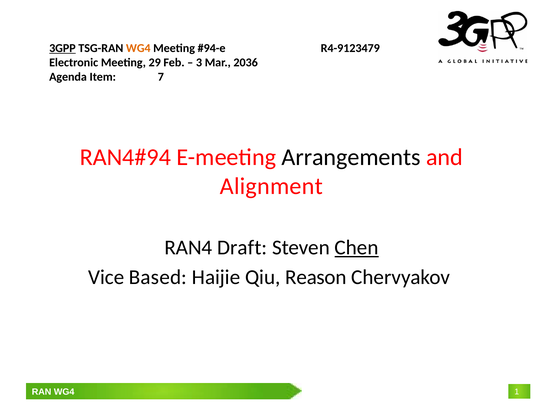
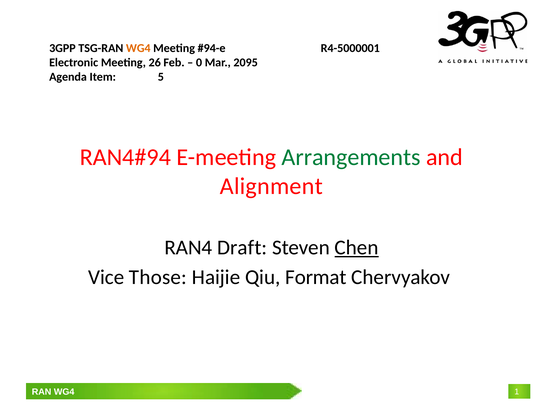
3GPP underline: present -> none (62, 48)
R4-9123479: R4-9123479 -> R4-5000001 (350, 48)
29: 29 -> 26 (155, 63)
3: 3 -> 0 (199, 63)
2036: 2036 -> 2095 (246, 63)
7: 7 -> 5 (161, 77)
Arrangements colour: black -> green (351, 157)
Based: Based -> Those (158, 277)
Reason: Reason -> Format (316, 277)
